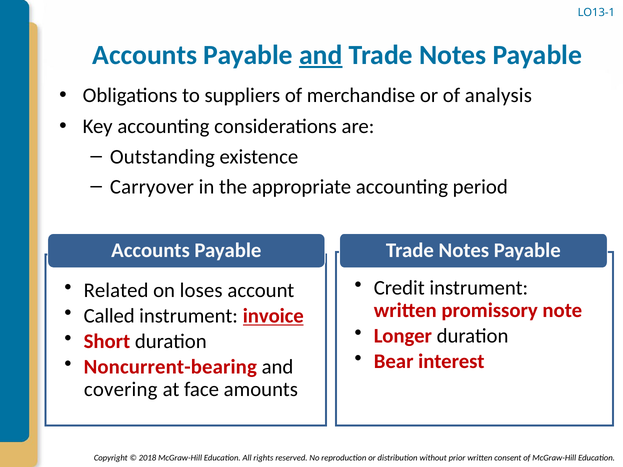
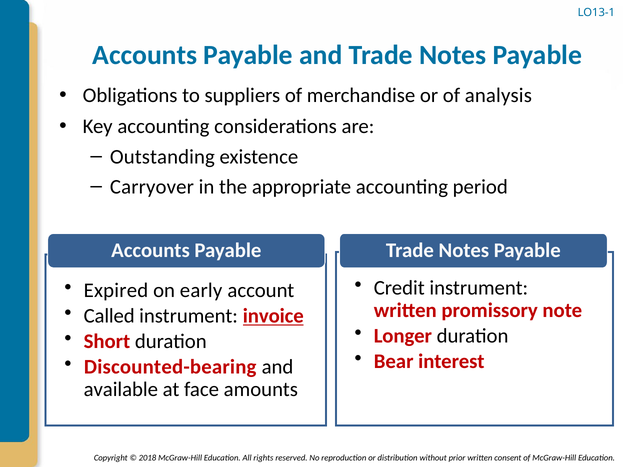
and underline: present -> none (321, 55)
Related: Related -> Expired (116, 291)
loses: loses -> early (201, 291)
Noncurrent-bearing: Noncurrent-bearing -> Discounted-bearing (170, 367)
covering: covering -> available (121, 390)
